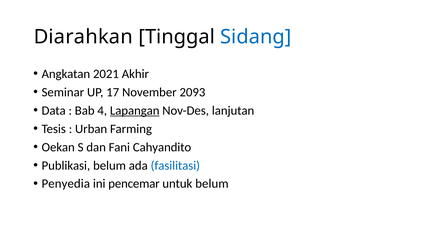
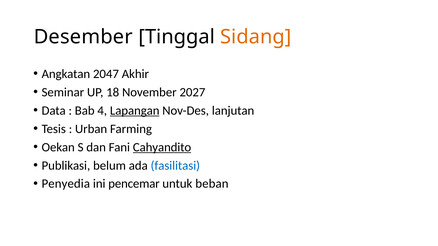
Diarahkan: Diarahkan -> Desember (83, 37)
Sidang colour: blue -> orange (256, 37)
2021: 2021 -> 2047 (106, 74)
17: 17 -> 18 (113, 92)
2093: 2093 -> 2027 (192, 92)
Cahyandito underline: none -> present (162, 147)
untuk belum: belum -> beban (212, 184)
